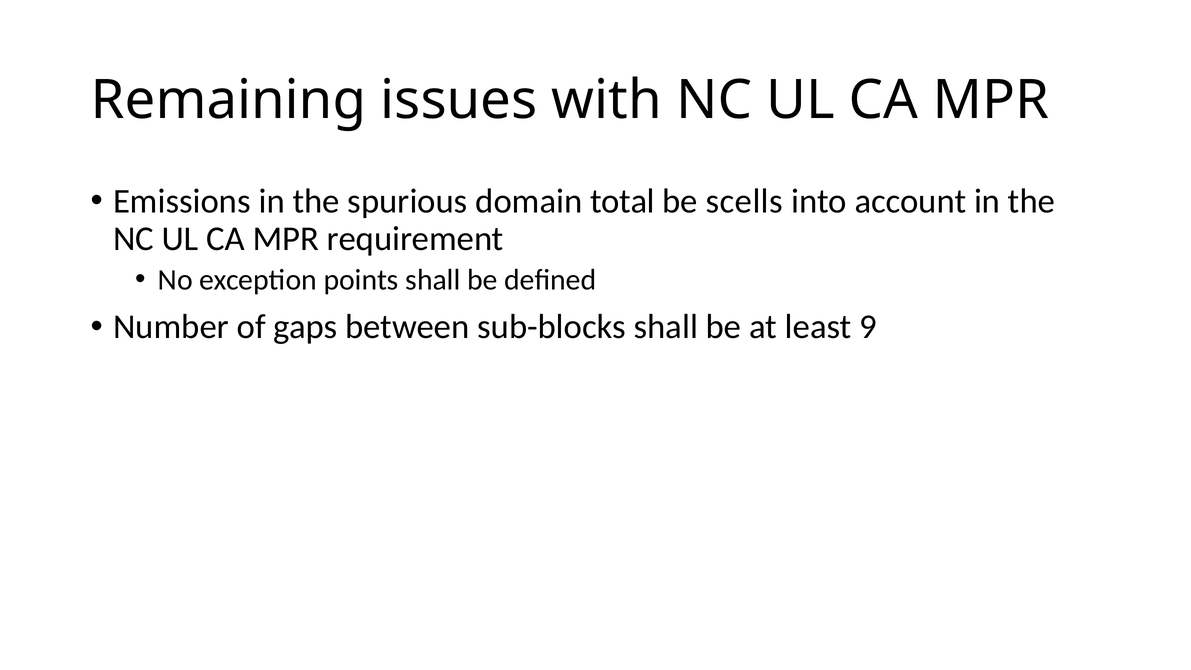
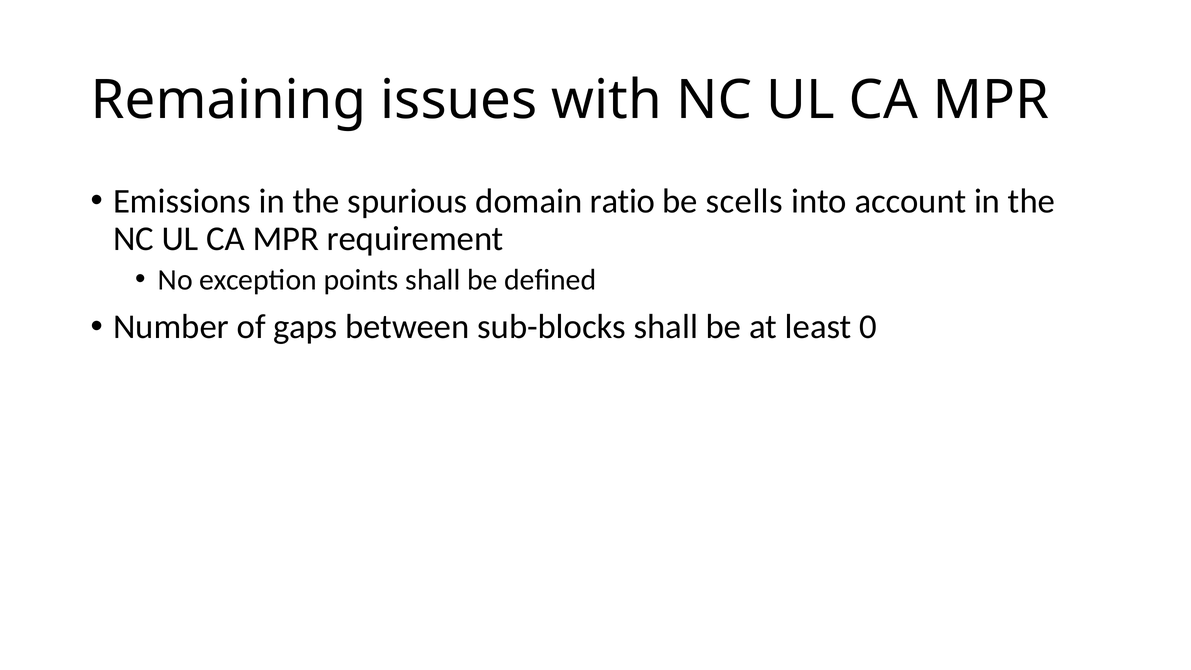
total: total -> ratio (622, 201)
9: 9 -> 0 (868, 327)
